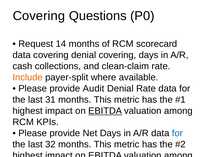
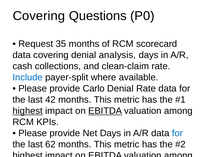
14: 14 -> 35 (61, 44)
denial covering: covering -> analysis (117, 55)
Include colour: orange -> blue (28, 78)
Audit: Audit -> Carlo (94, 89)
31: 31 -> 42 (50, 100)
highest underline: none -> present (28, 111)
32: 32 -> 62 (50, 145)
